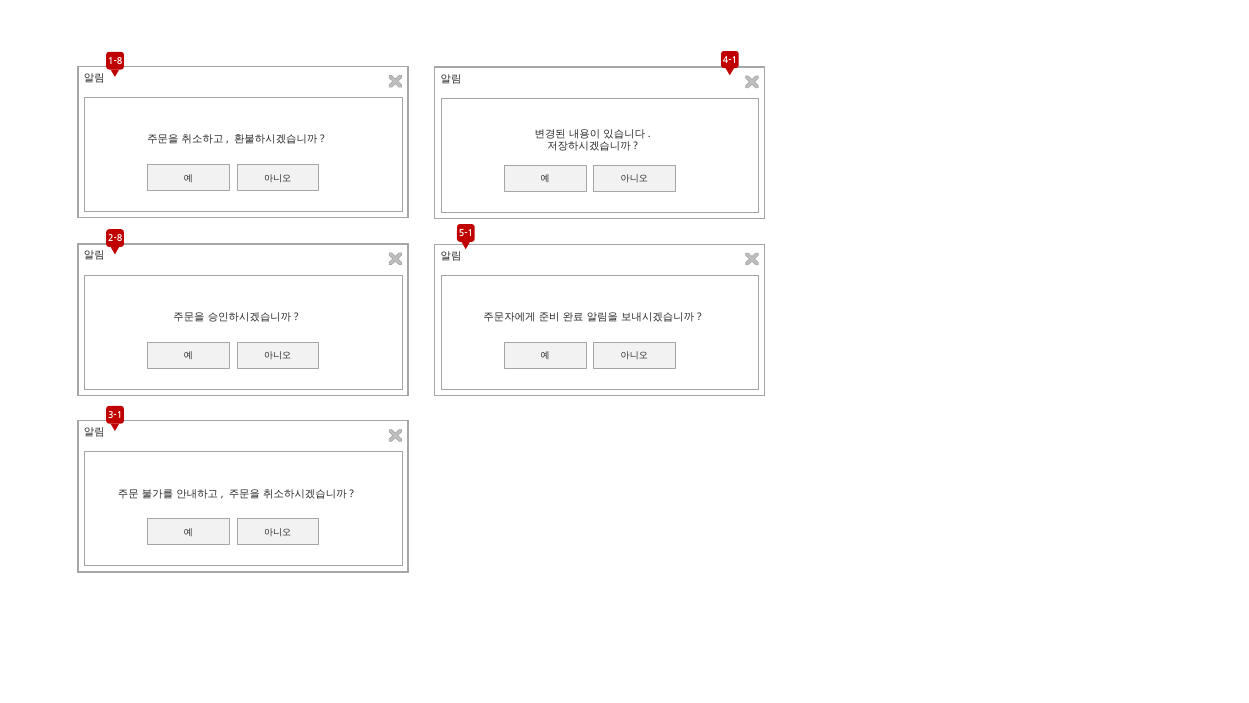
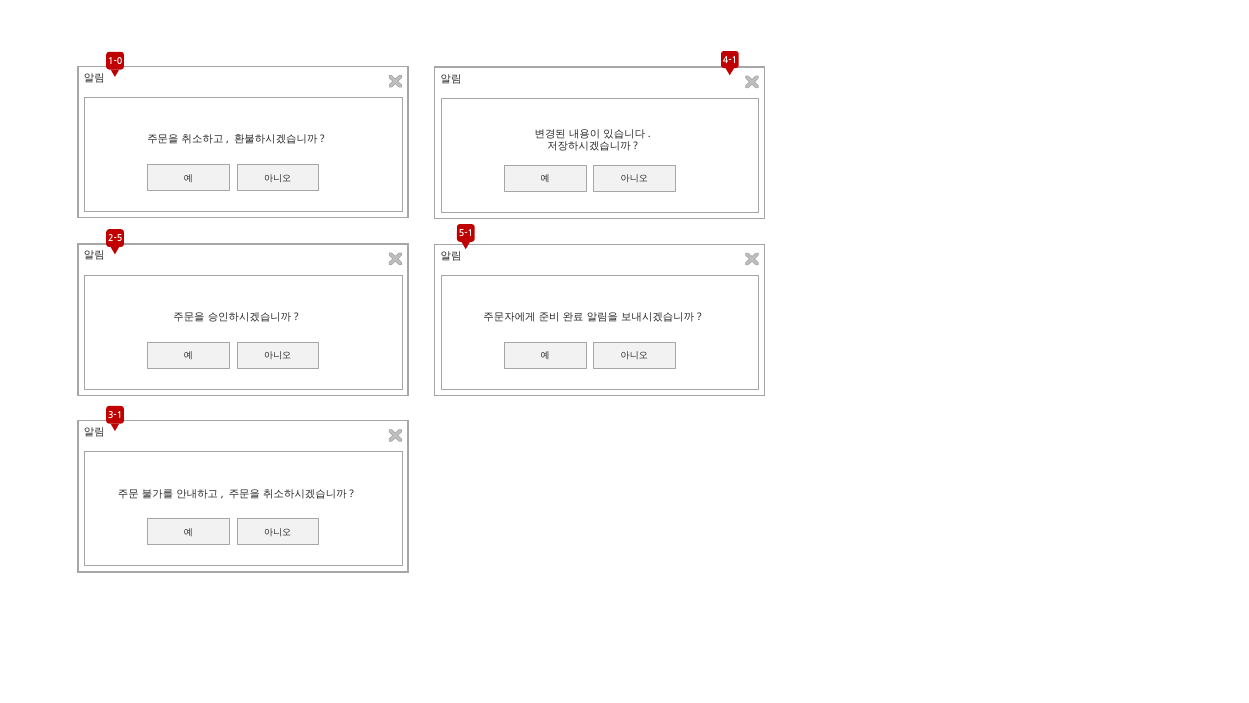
1-8: 1-8 -> 1-0 (115, 61)
2-8: 2-8 -> 2-5 (115, 238)
